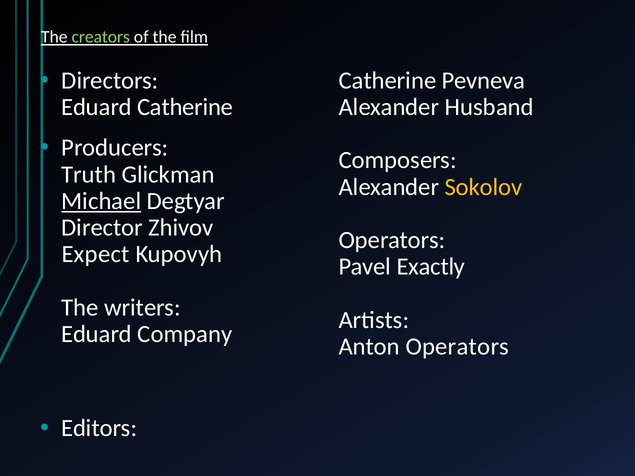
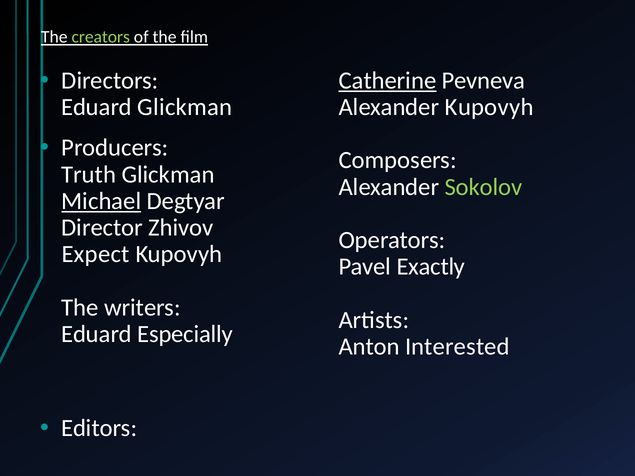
Catherine underline: none -> present (387, 80)
Eduard Catherine: Catherine -> Glickman (185, 107)
Alexander Husband: Husband -> Kupovyh (489, 107)
Sokolov colour: yellow -> light green (484, 187)
Company: Company -> Especially (185, 334)
Anton Operators: Operators -> Interested (457, 347)
